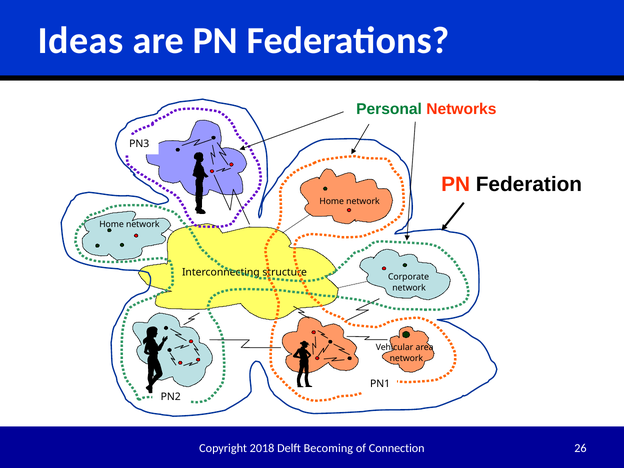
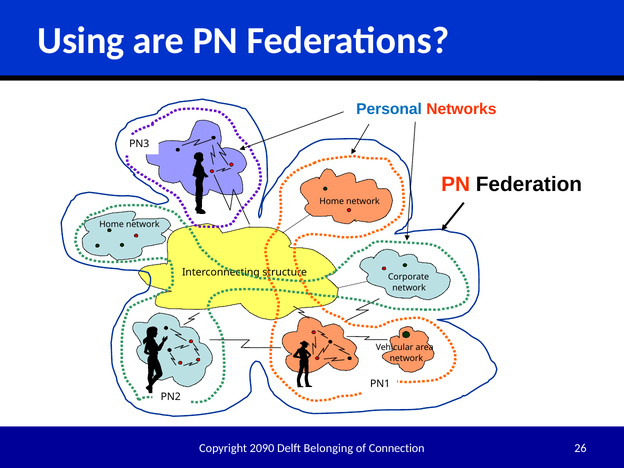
Ideas: Ideas -> Using (81, 40)
Personal colour: green -> blue (389, 109)
2018: 2018 -> 2090 (262, 448)
Becoming: Becoming -> Belonging (328, 448)
